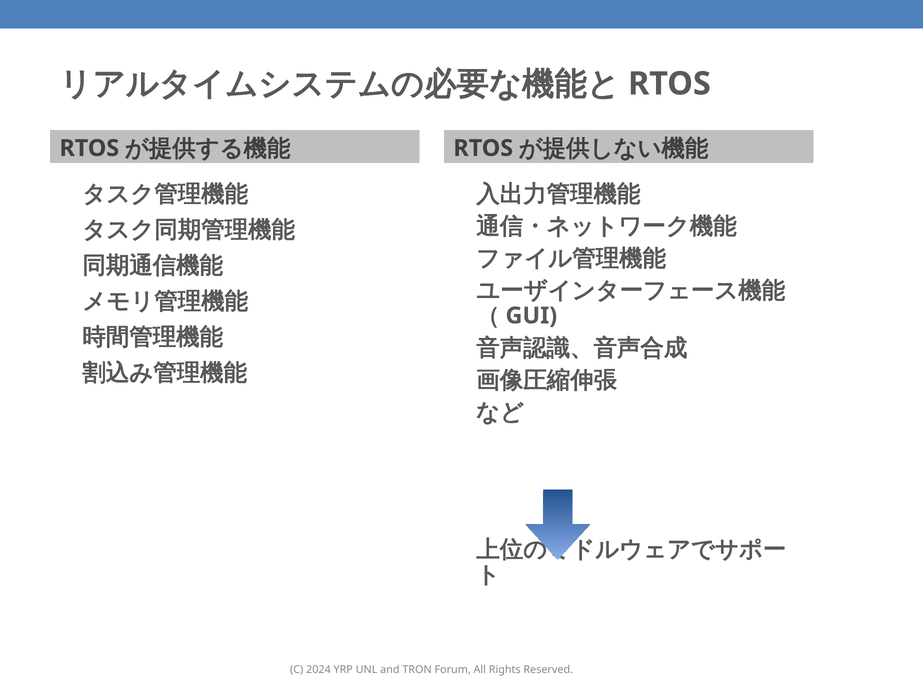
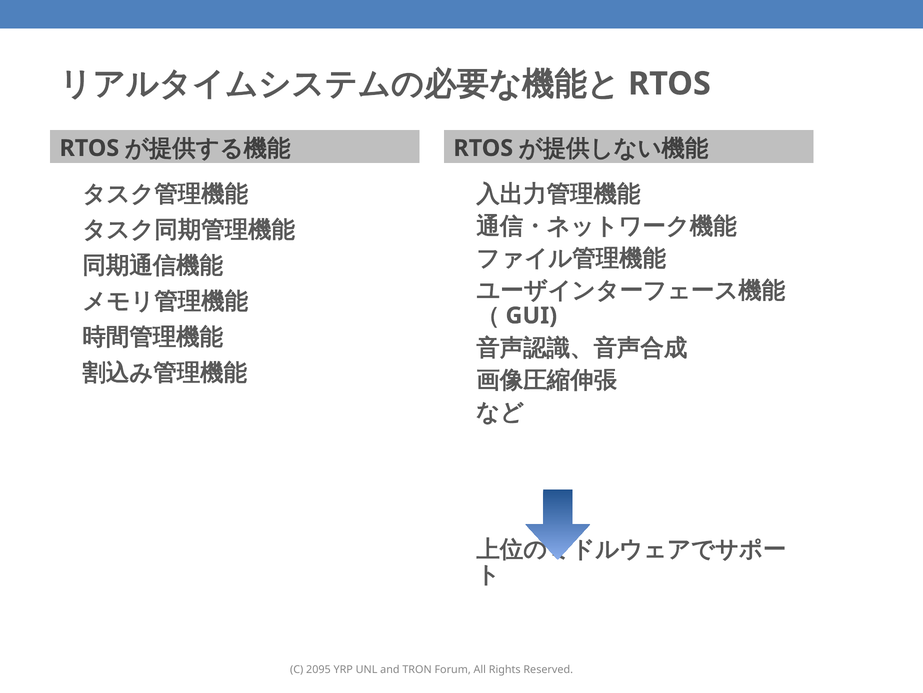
2024: 2024 -> 2095 (318, 669)
